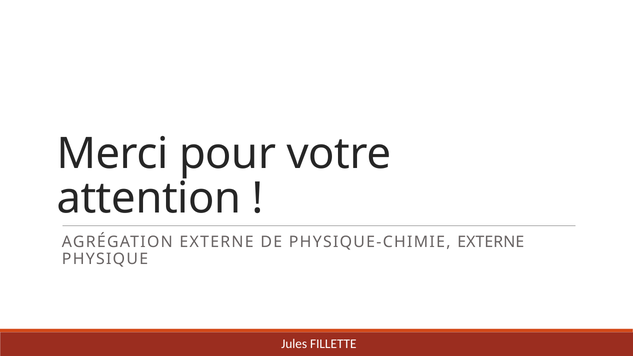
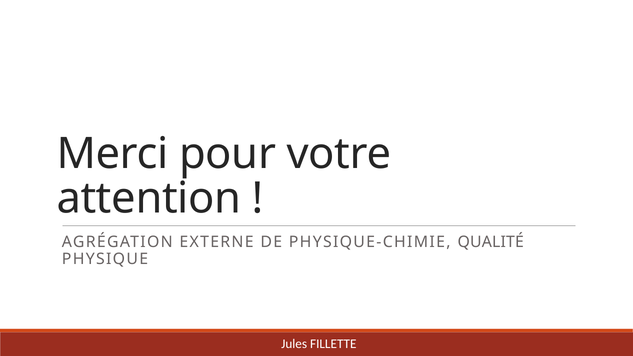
PHYSIQUE-CHIMIE EXTERNE: EXTERNE -> QUALITÉ (491, 242)
